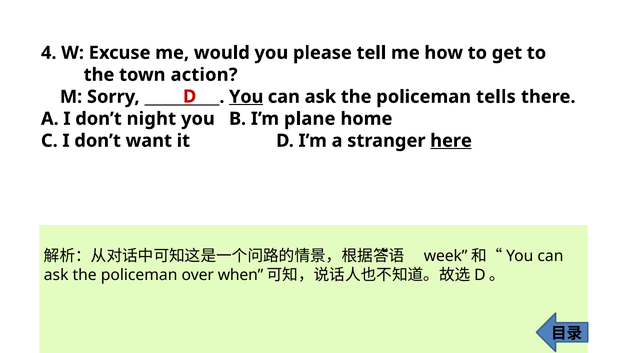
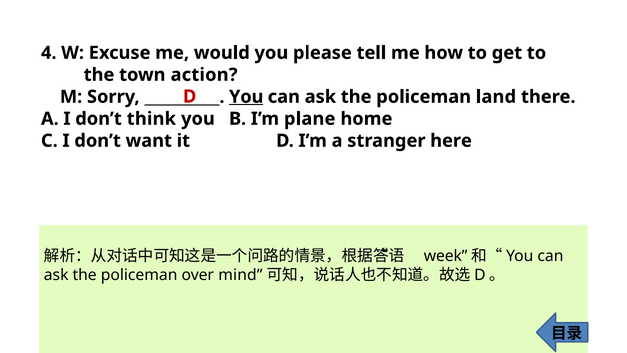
tells: tells -> land (496, 97)
night: night -> think (151, 119)
here underline: present -> none (451, 141)
when: when -> mind (240, 275)
